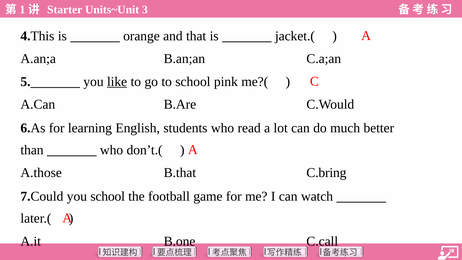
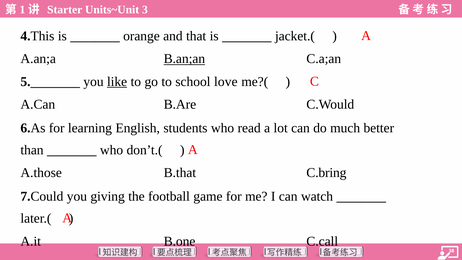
B.an;an underline: none -> present (184, 59)
pink: pink -> love (226, 82)
you school: school -> giving (108, 196)
